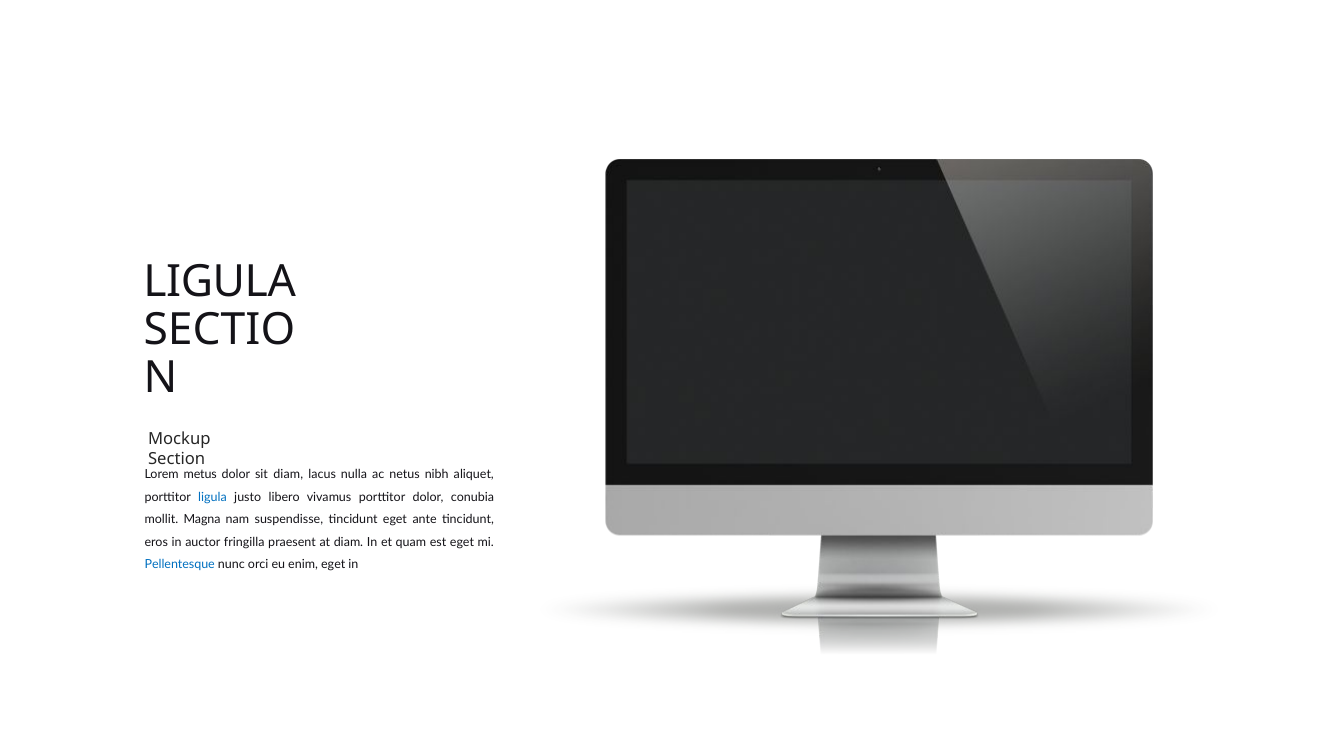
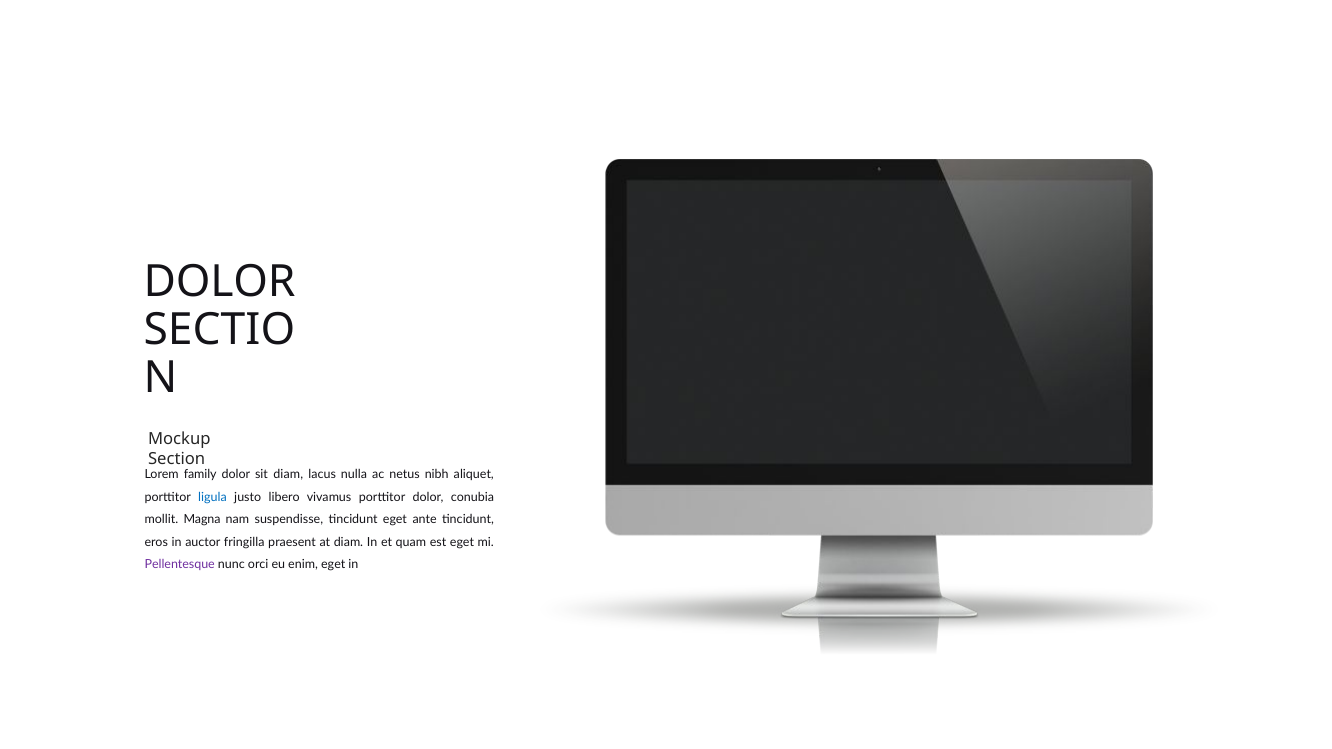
LIGULA: LIGULA -> DOLOR (220, 282)
metus: metus -> family (200, 475)
Pellentesque colour: blue -> purple (180, 565)
